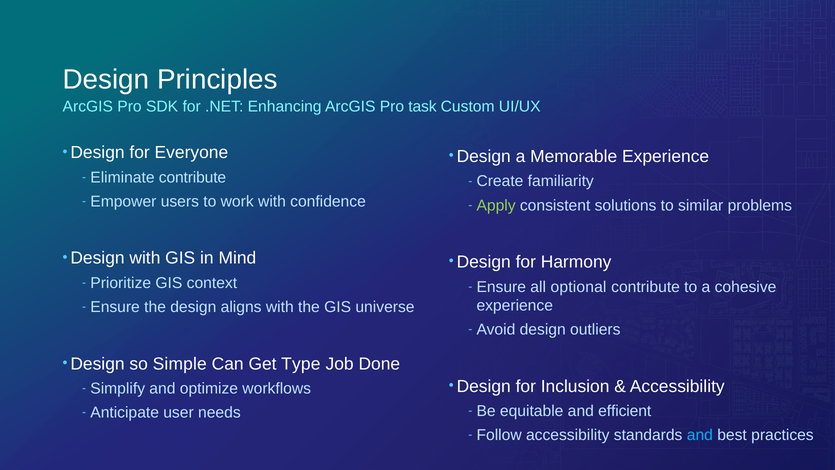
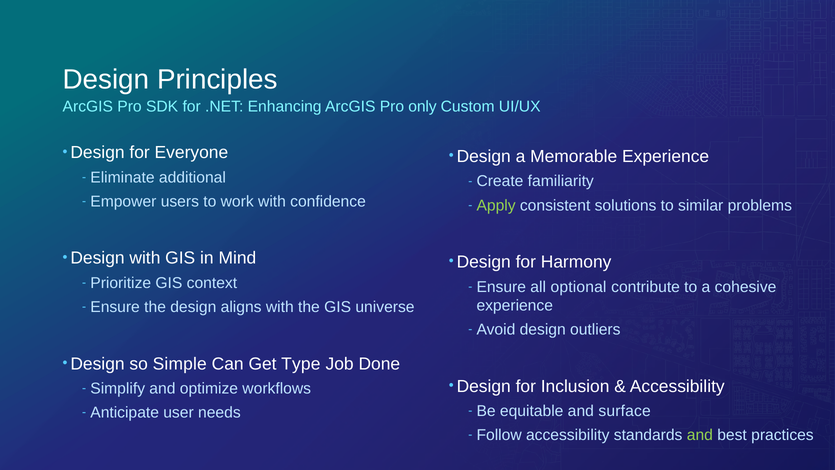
task: task -> only (422, 106)
Eliminate contribute: contribute -> additional (192, 178)
efficient: efficient -> surface (625, 411)
and colour: light blue -> light green (700, 435)
